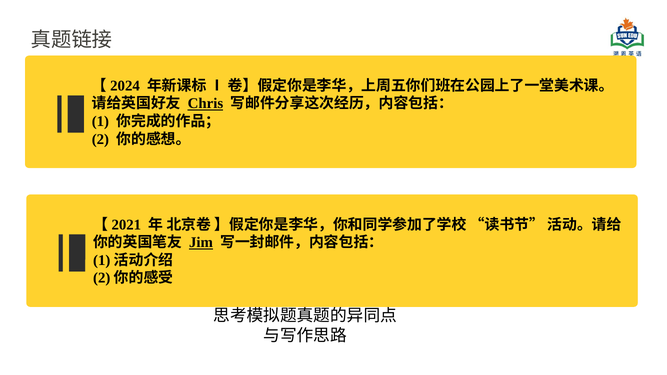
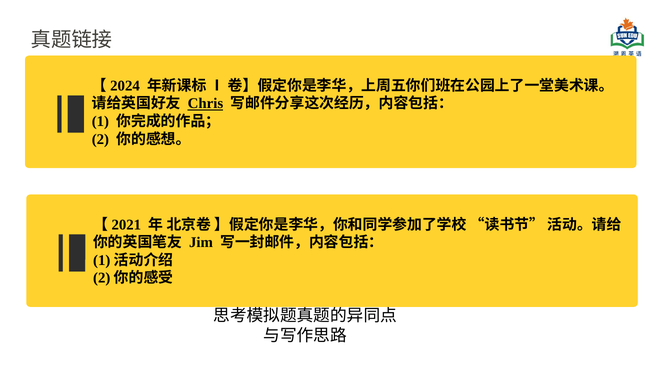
Jim underline: present -> none (201, 243)
